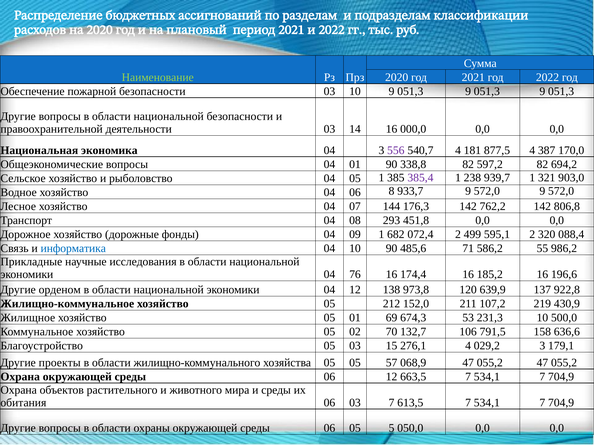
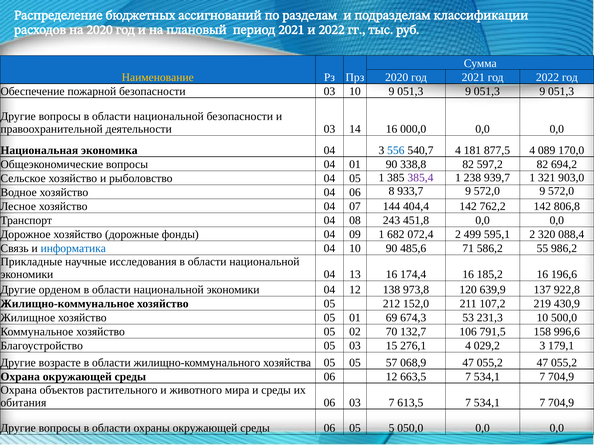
Наименование colour: light green -> yellow (158, 77)
556 colour: purple -> blue (396, 151)
387: 387 -> 089 (547, 151)
176,3: 176,3 -> 404,4 (416, 207)
293: 293 -> 243 (392, 221)
76: 76 -> 13 (355, 275)
636,6: 636,6 -> 996,6 (567, 332)
проекты: проекты -> возрасте (60, 363)
